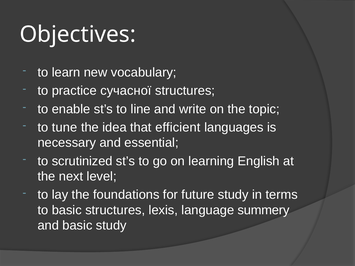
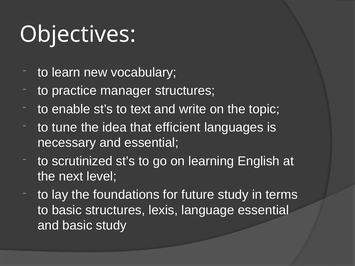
сучасної: сучасної -> manager (126, 91)
line: line -> text (141, 109)
language summery: summery -> essential (263, 210)
